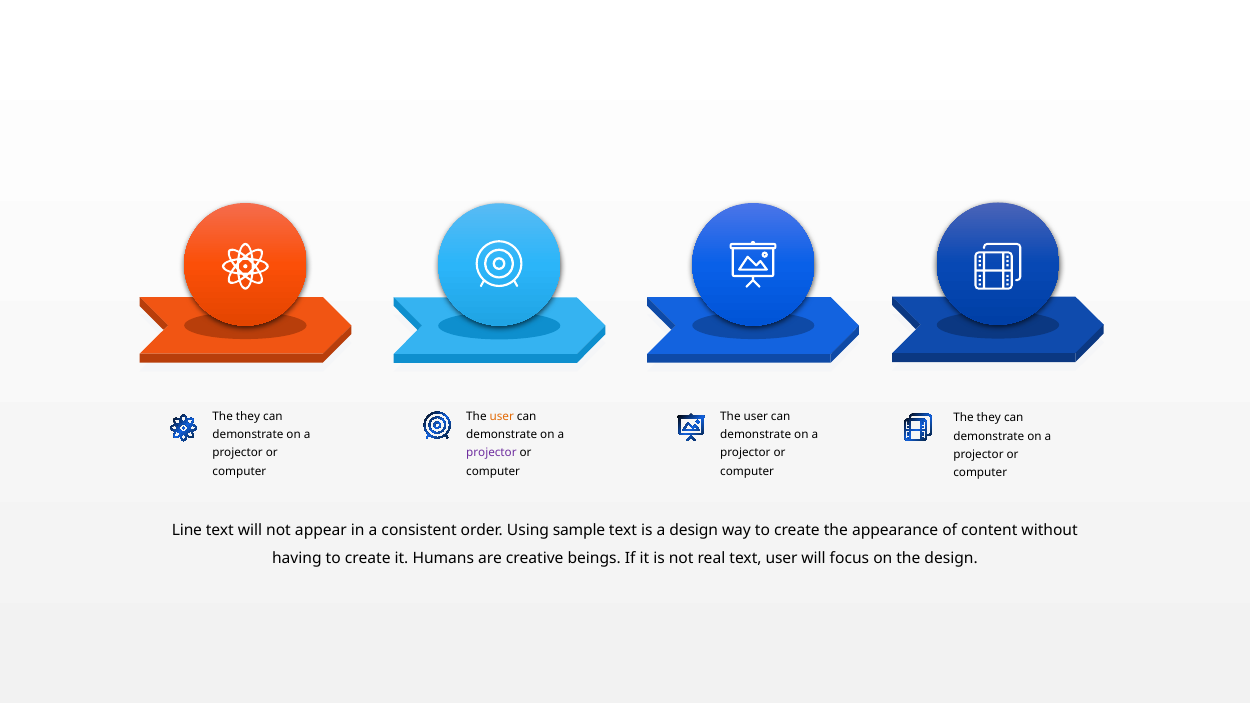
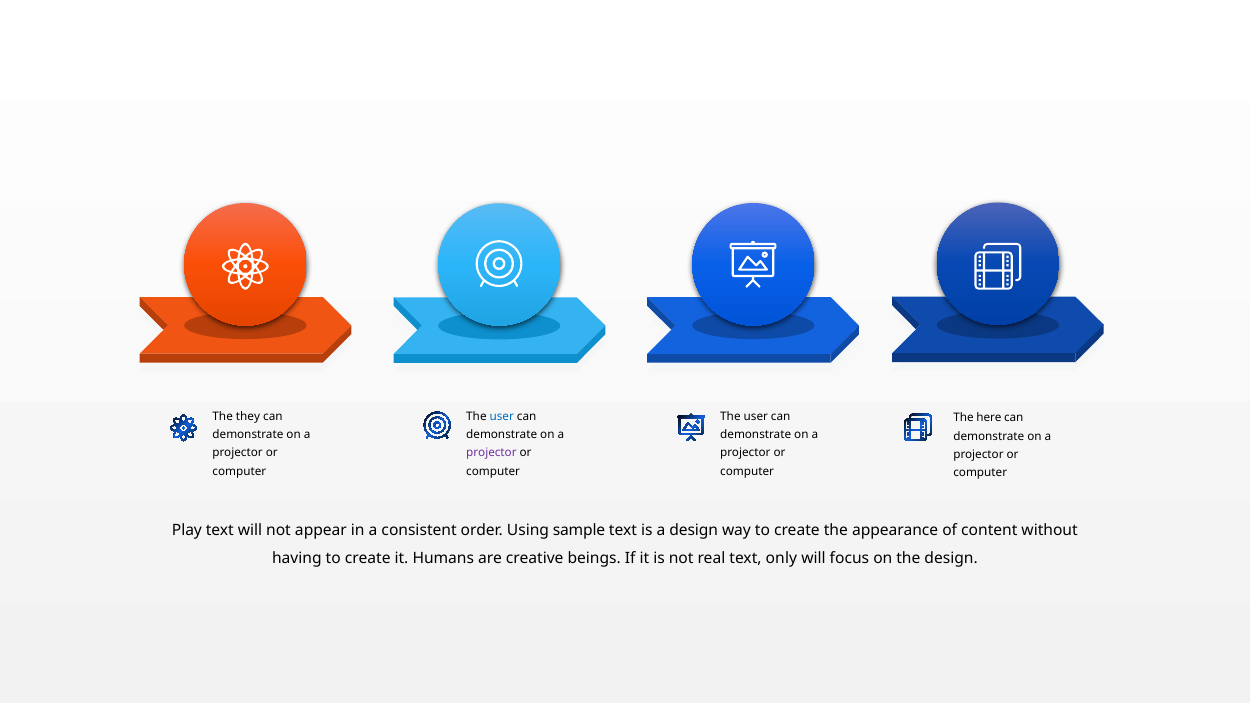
user colour: orange -> blue (502, 416)
they: they -> here (989, 418)
Line: Line -> Play (187, 531)
text user: user -> only (781, 559)
